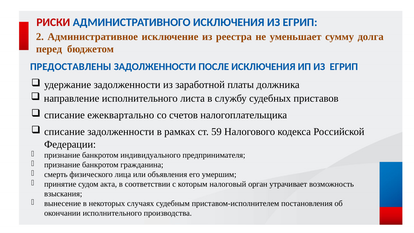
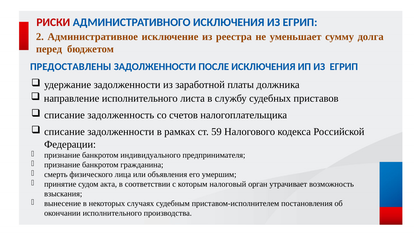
ежеквартально: ежеквартально -> задолженность (121, 115)
